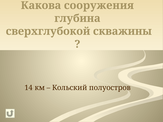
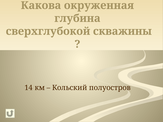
сооружения: сооружения -> окруженная (99, 5)
